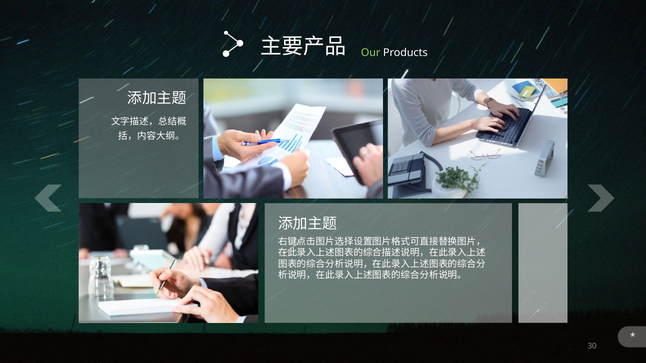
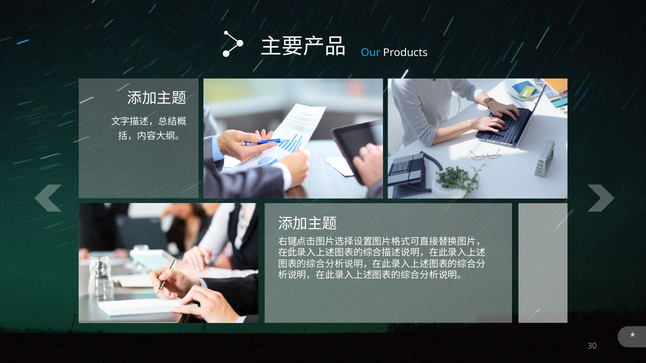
Our colour: light green -> light blue (371, 53)
